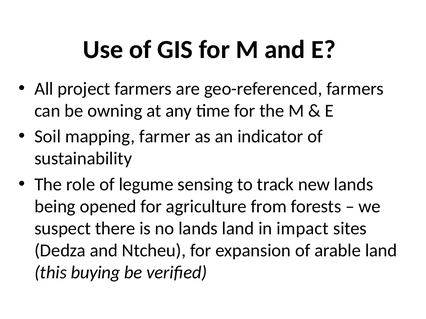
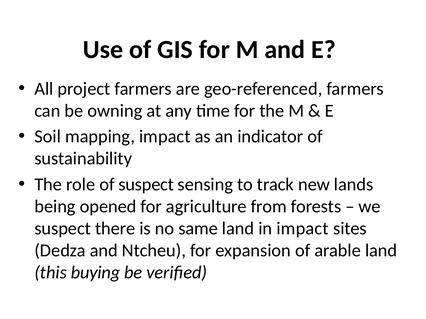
mapping farmer: farmer -> impact (165, 137)
of legume: legume -> suspect (146, 185)
no lands: lands -> same (198, 229)
